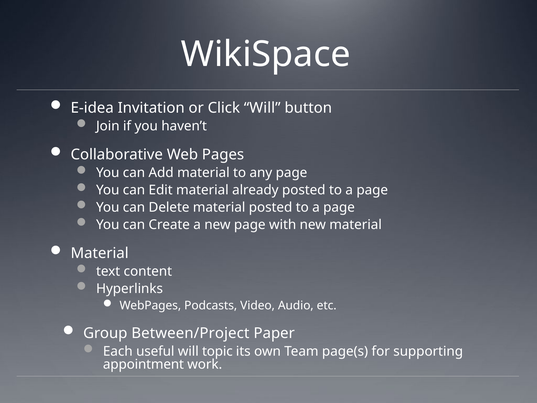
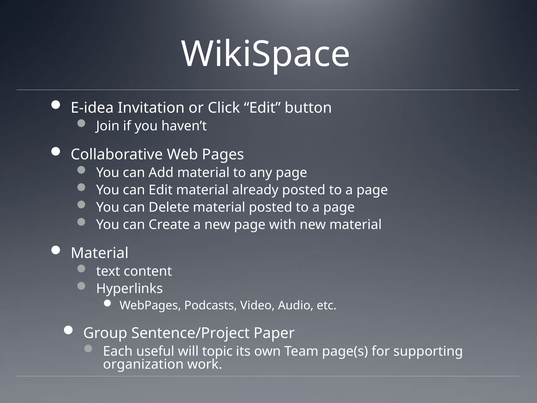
Click Will: Will -> Edit (262, 108)
Between/Project: Between/Project -> Sentence/Project (190, 333)
appointment: appointment -> organization (143, 364)
